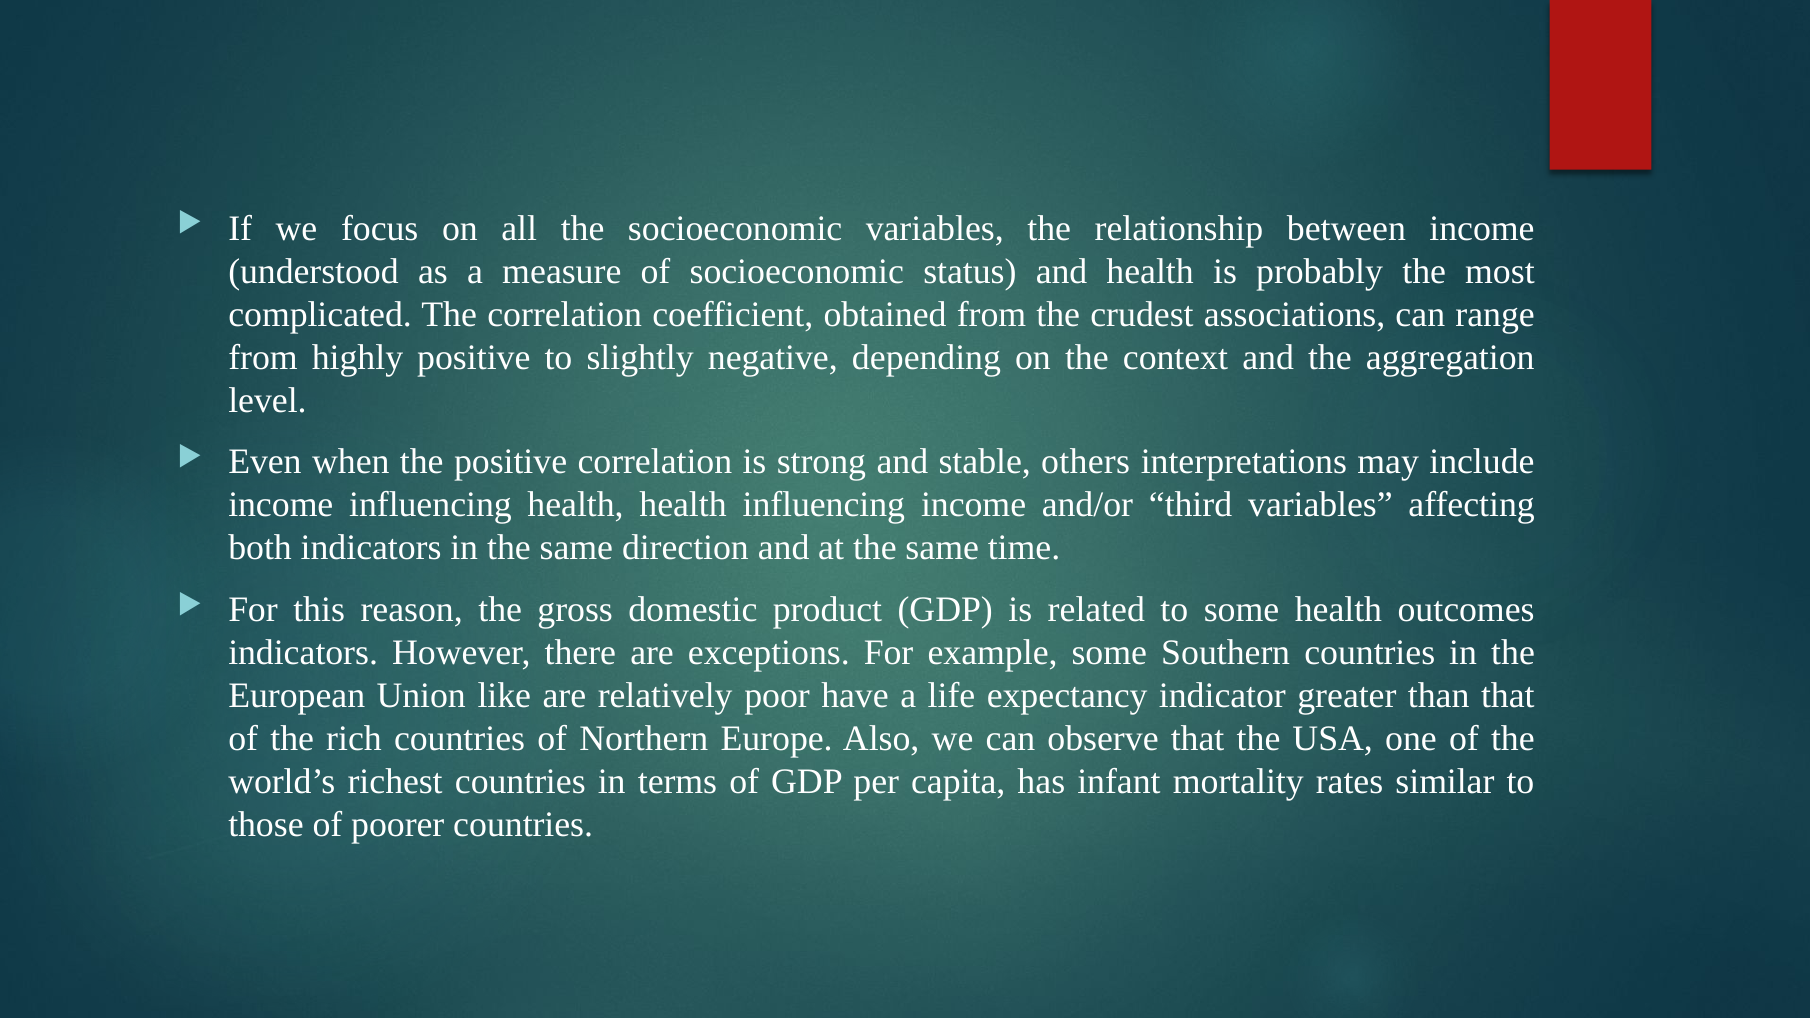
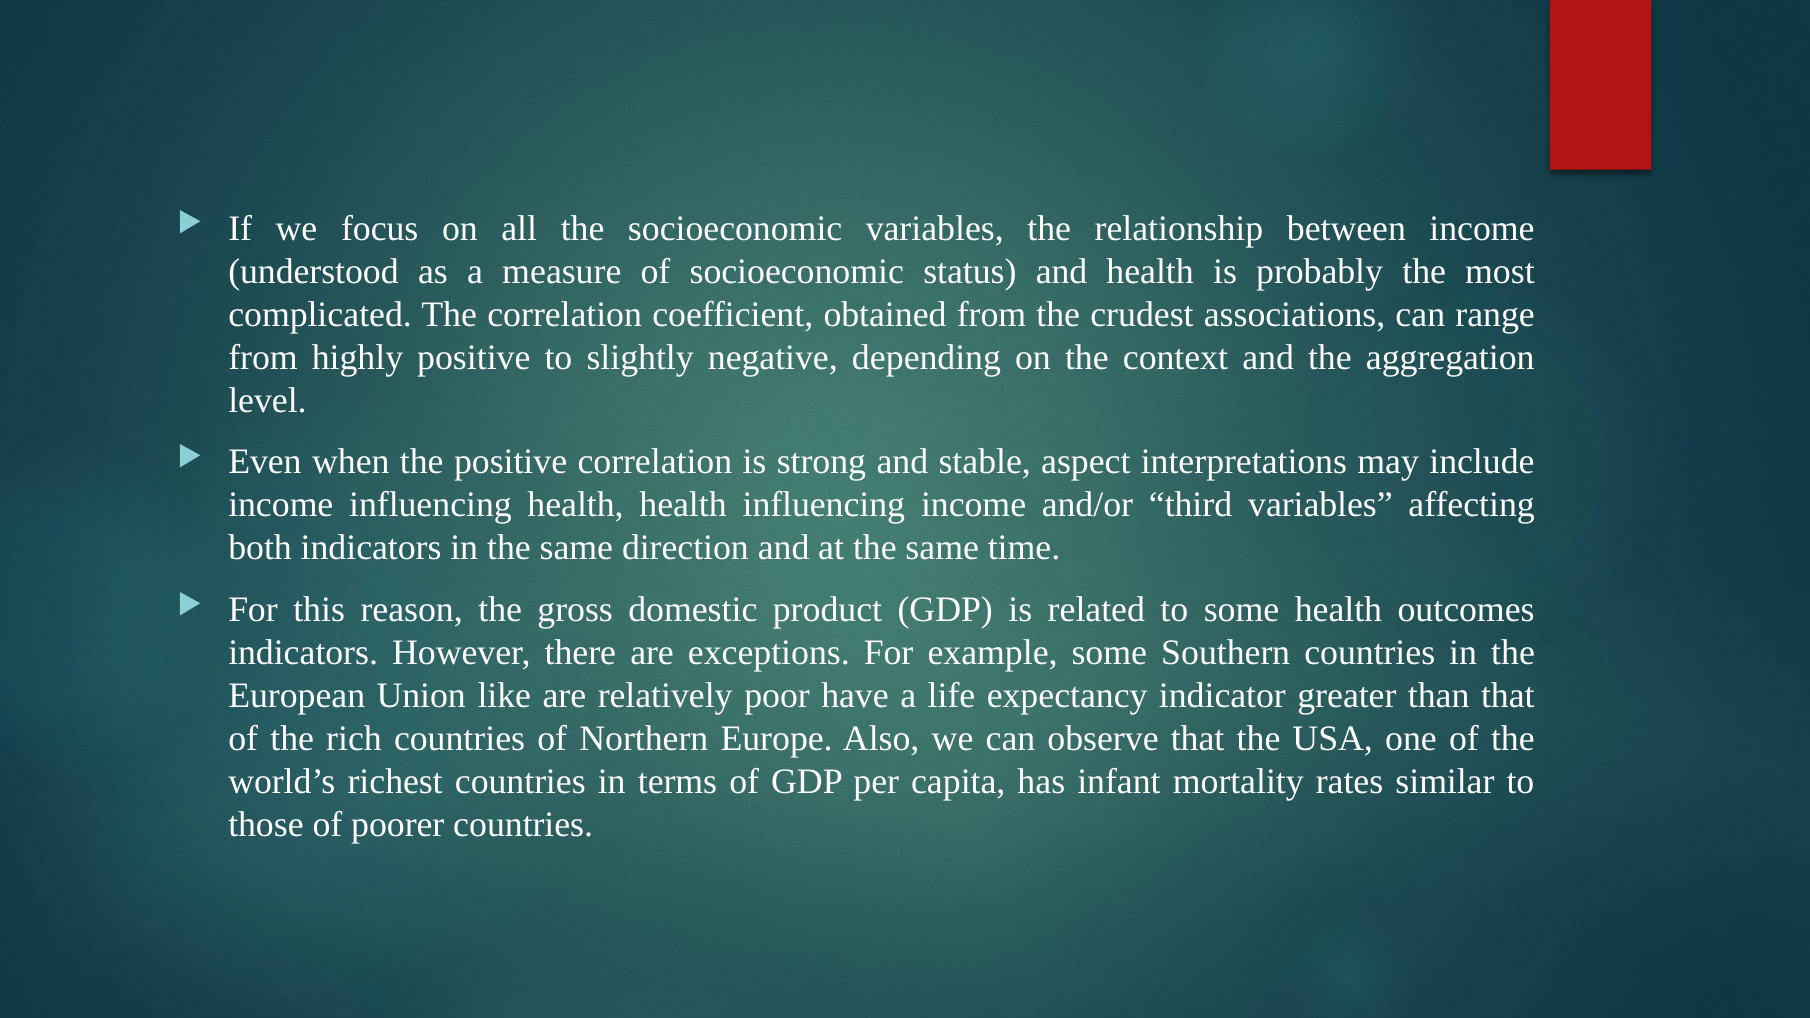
others: others -> aspect (1086, 462)
